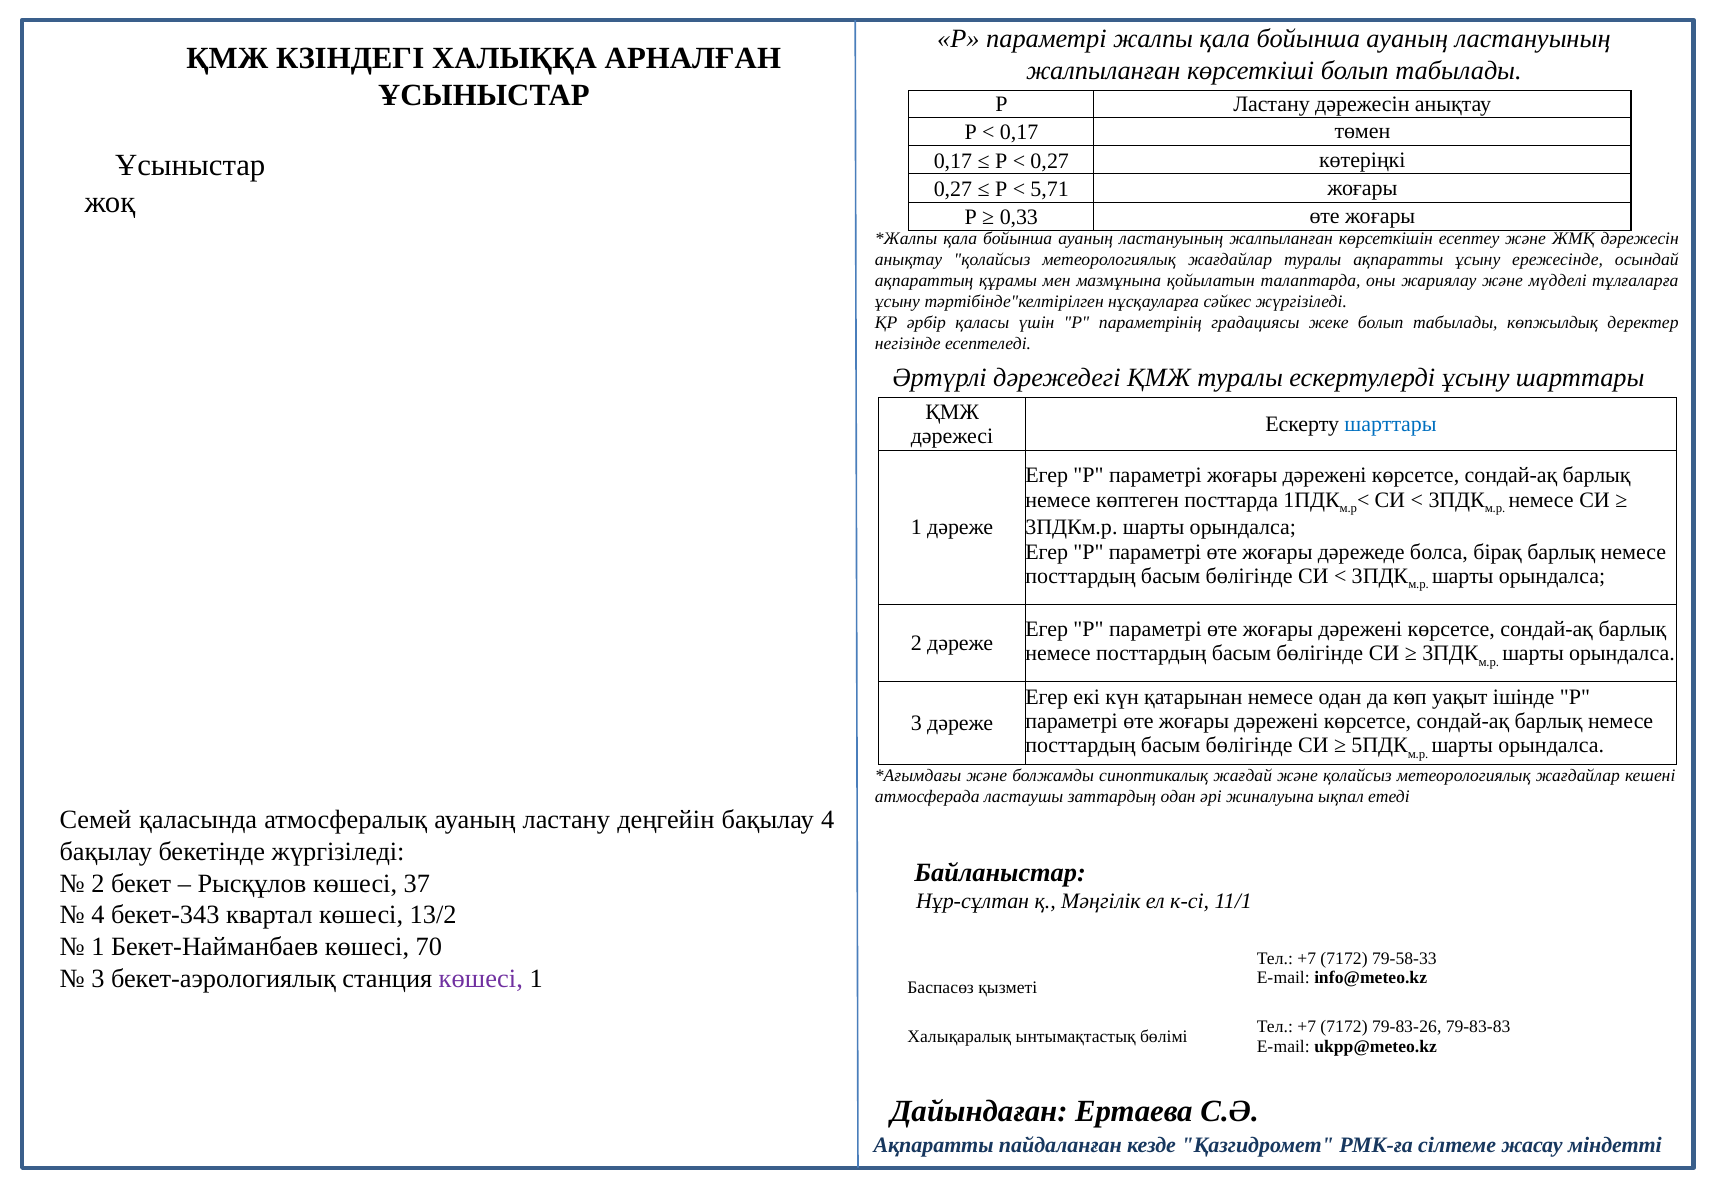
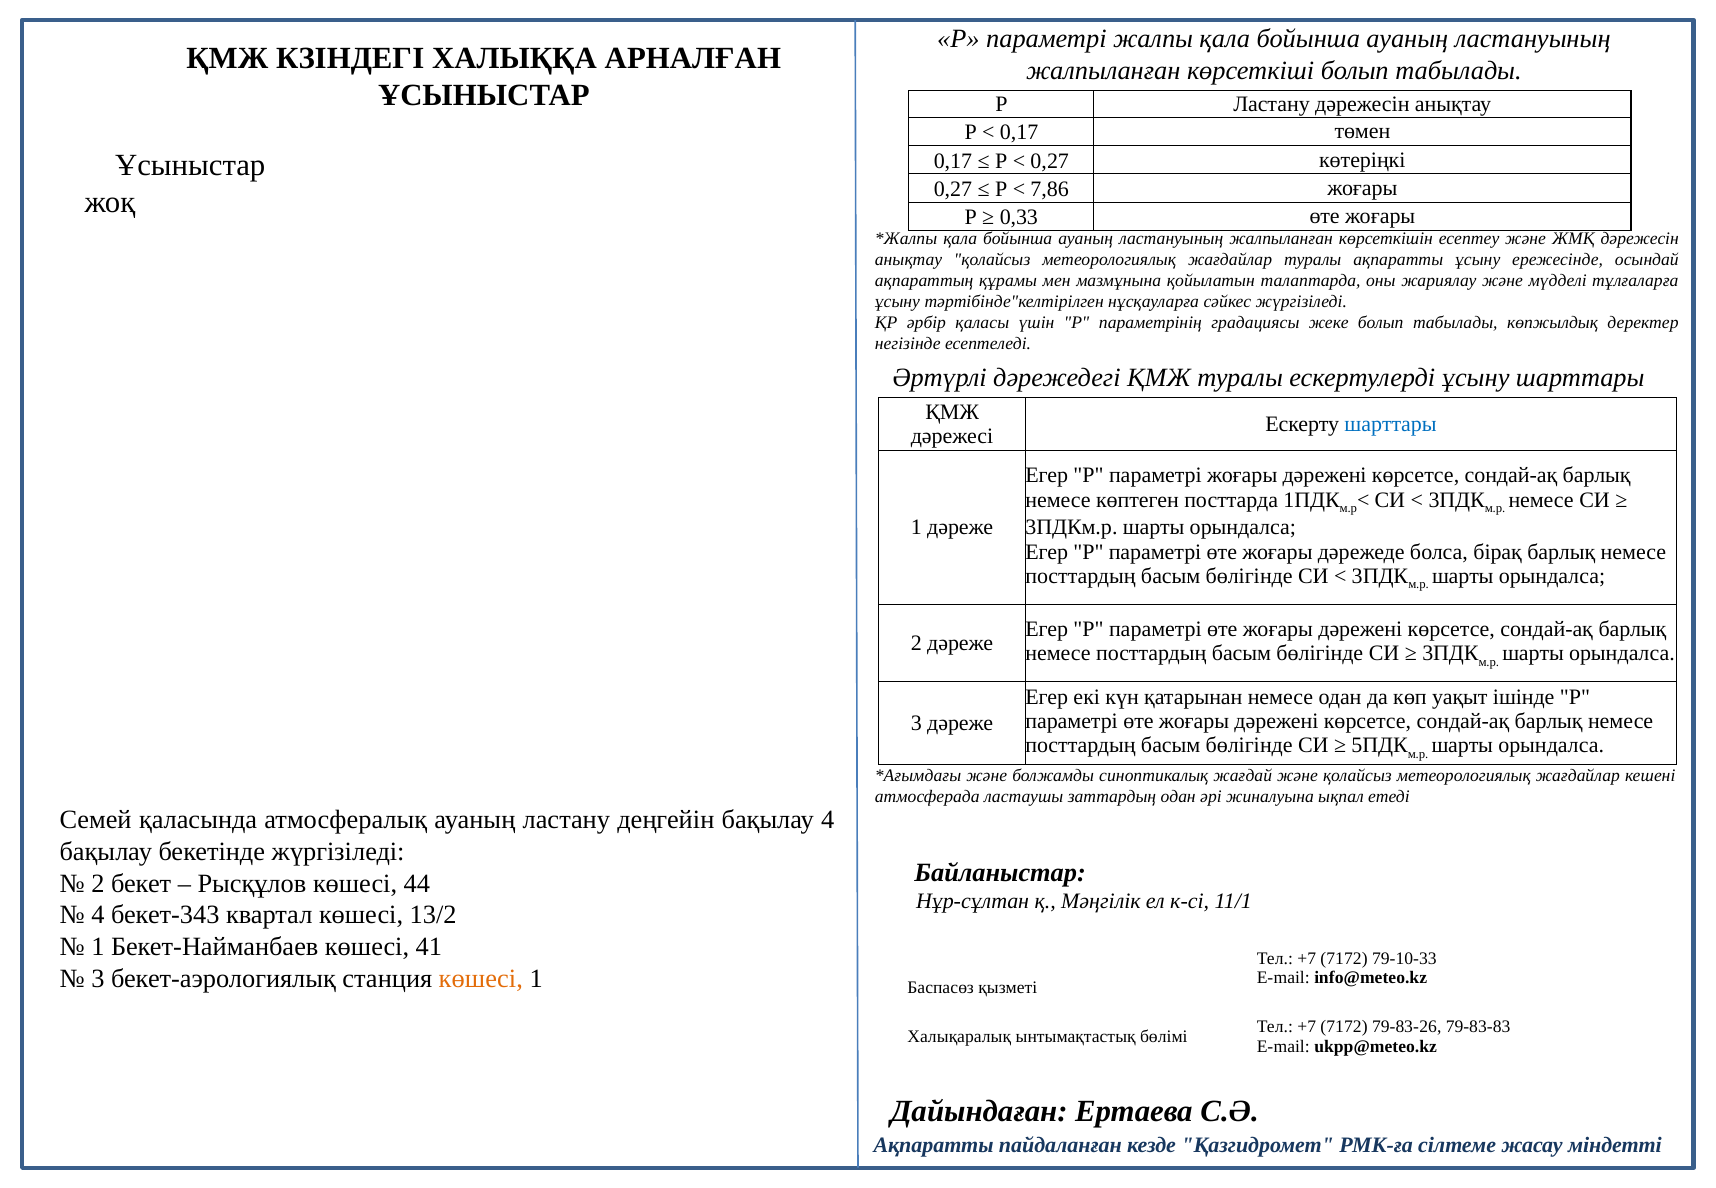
5,71: 5,71 -> 7,86 (1050, 189)
37: 37 -> 44 (417, 883)
70: 70 -> 41 (429, 947)
79-58-33: 79-58-33 -> 79-10-33 (1404, 958)
көшесі colour: purple -> orange (481, 978)
